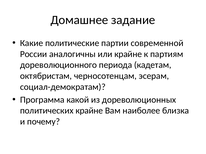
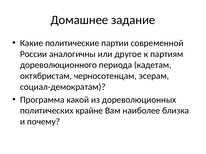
или крайне: крайне -> другое (128, 54)
